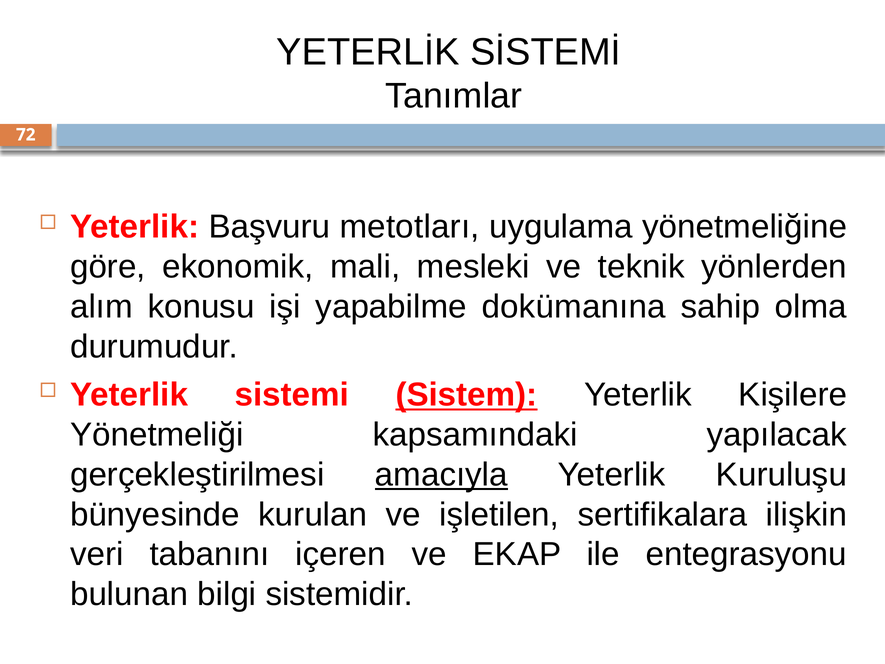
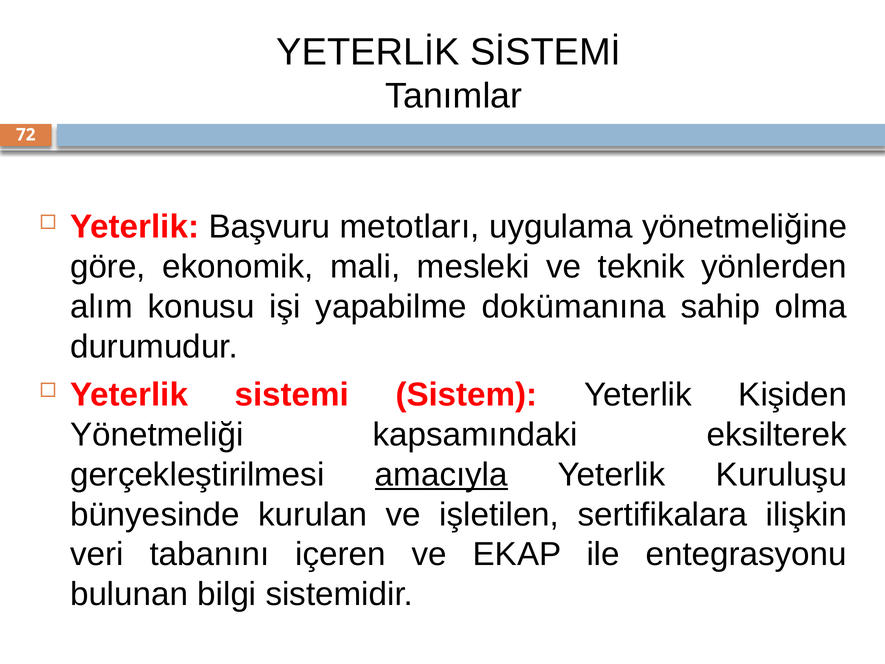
Sistem underline: present -> none (467, 395)
Kişilere: Kişilere -> Kişiden (793, 395)
yapılacak: yapılacak -> eksilterek (777, 435)
